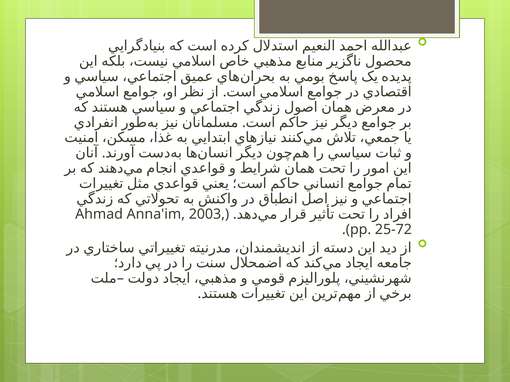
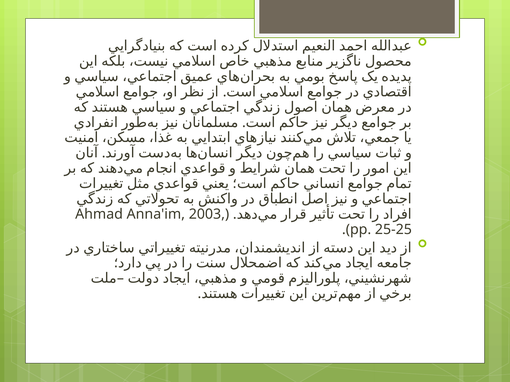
25-72: 25-72 -> 25-25 (393, 230)
